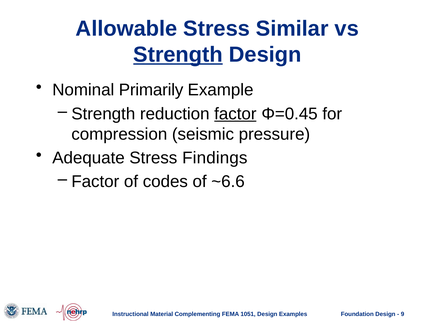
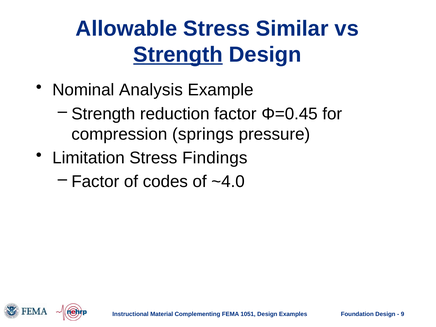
Primarily: Primarily -> Analysis (151, 90)
factor underline: present -> none (235, 114)
seismic: seismic -> springs (203, 134)
Adequate: Adequate -> Limitation (88, 158)
~6.6: ~6.6 -> ~4.0 (228, 182)
